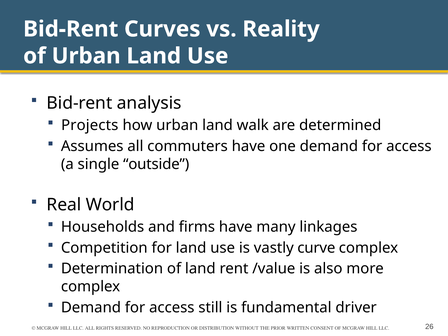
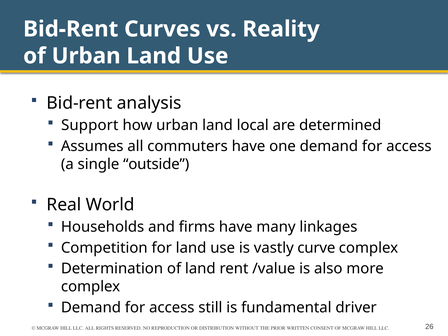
Projects: Projects -> Support (90, 125)
walk: walk -> local (253, 125)
